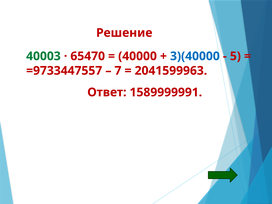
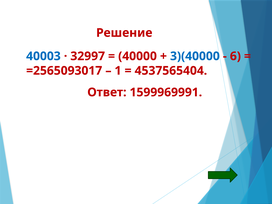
40003 colour: green -> blue (43, 56)
65470: 65470 -> 32997 (88, 56)
5: 5 -> 6 (235, 56)
=9733447557: =9733447557 -> =2565093017 (64, 71)
7: 7 -> 1 (118, 71)
2041599963: 2041599963 -> 4537565404 (171, 71)
1589999991: 1589999991 -> 1599969991 (166, 92)
